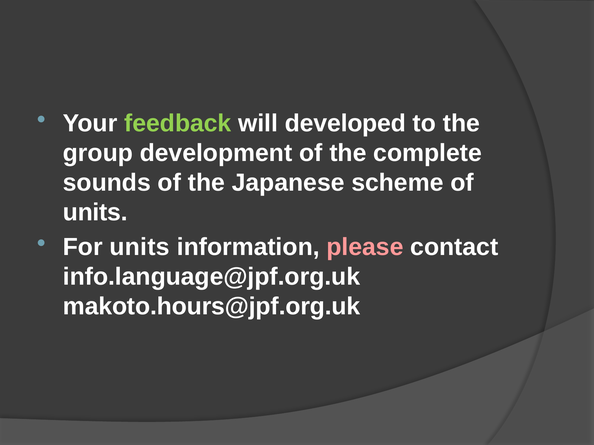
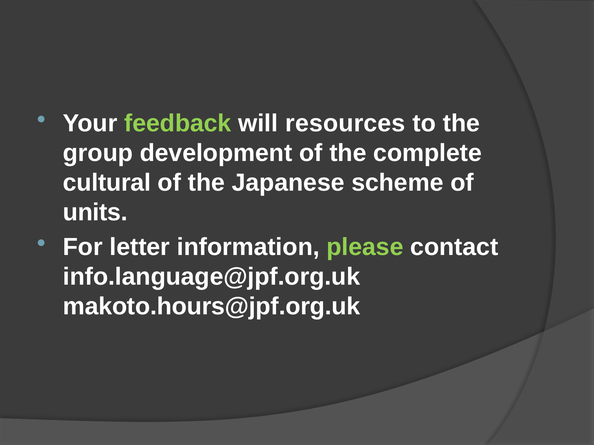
developed: developed -> resources (345, 123)
sounds: sounds -> cultural (107, 183)
For units: units -> letter (140, 247)
please colour: pink -> light green (365, 247)
